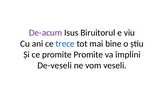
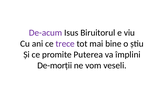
trece colour: blue -> purple (65, 44)
promite Promite: Promite -> Puterea (88, 55)
De-veseli: De-veseli -> De-morții (55, 66)
